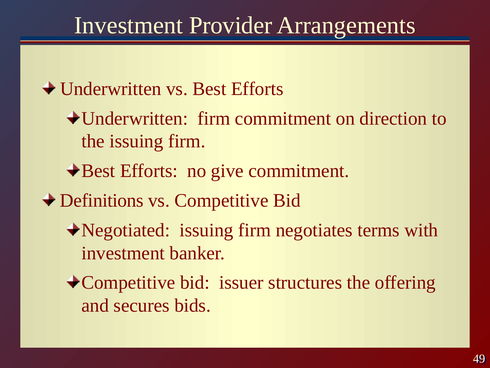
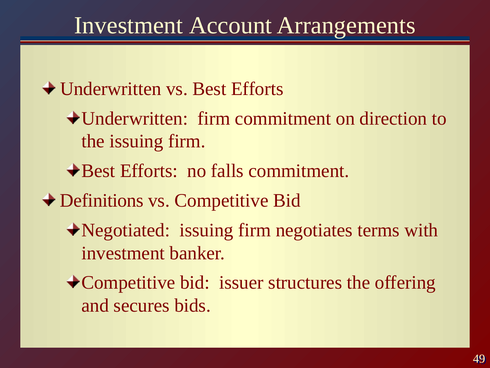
Provider: Provider -> Account (231, 25)
give: give -> falls (227, 171)
